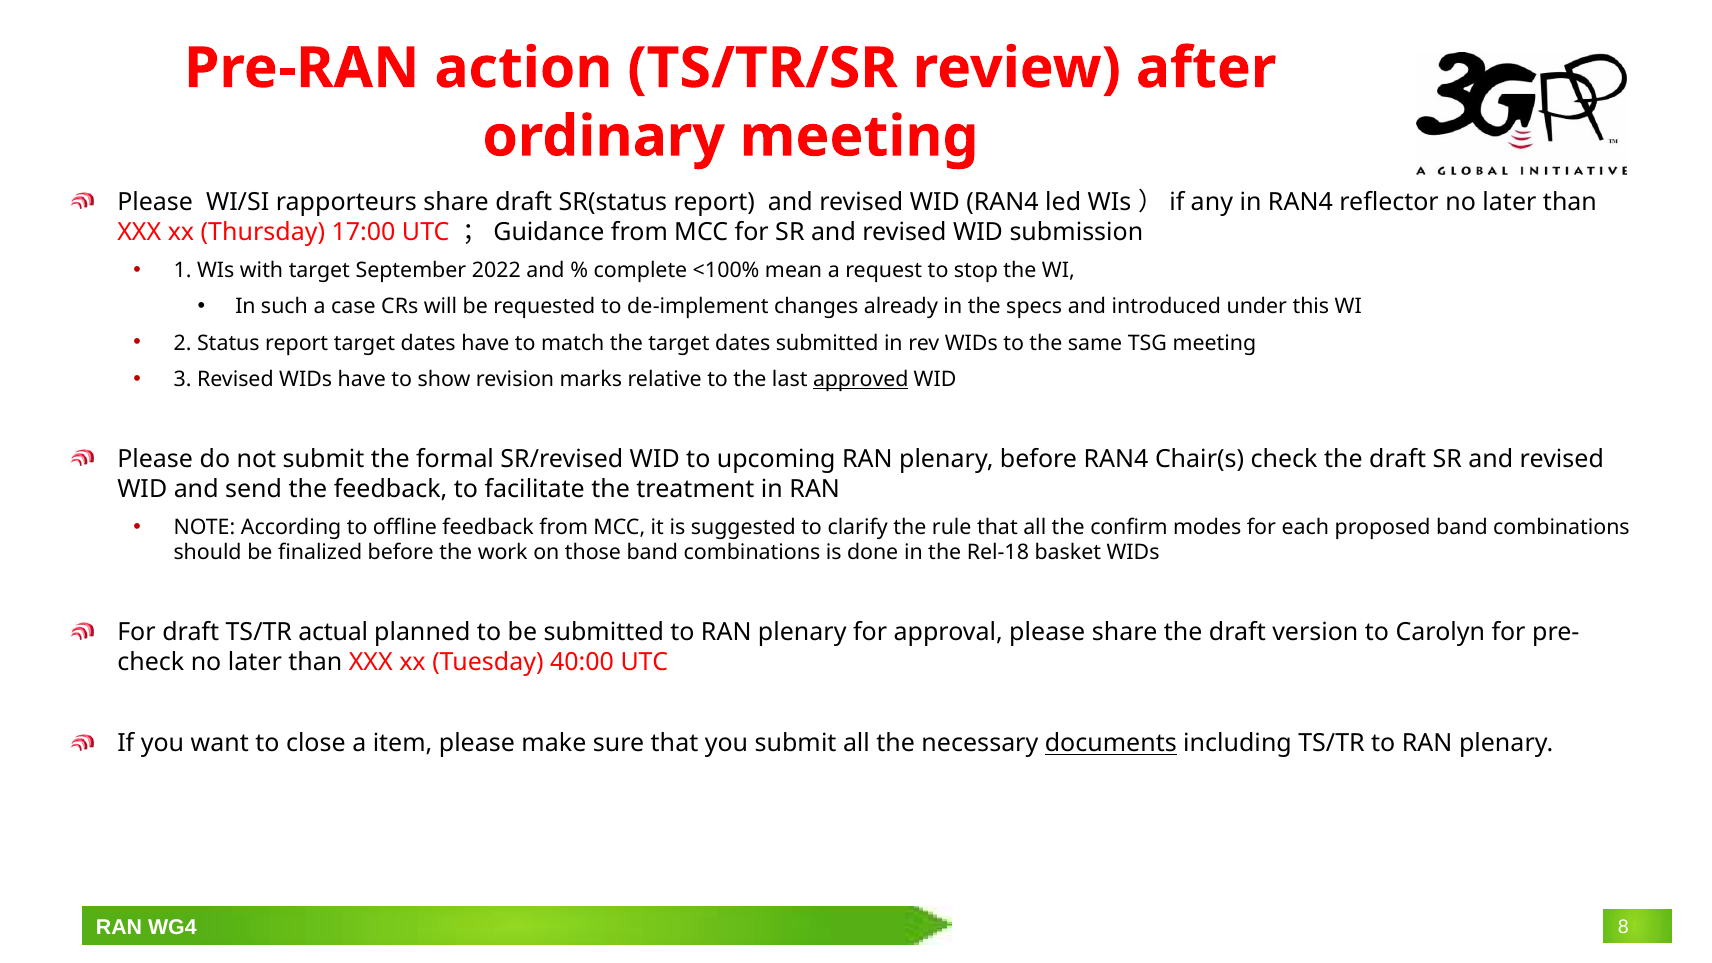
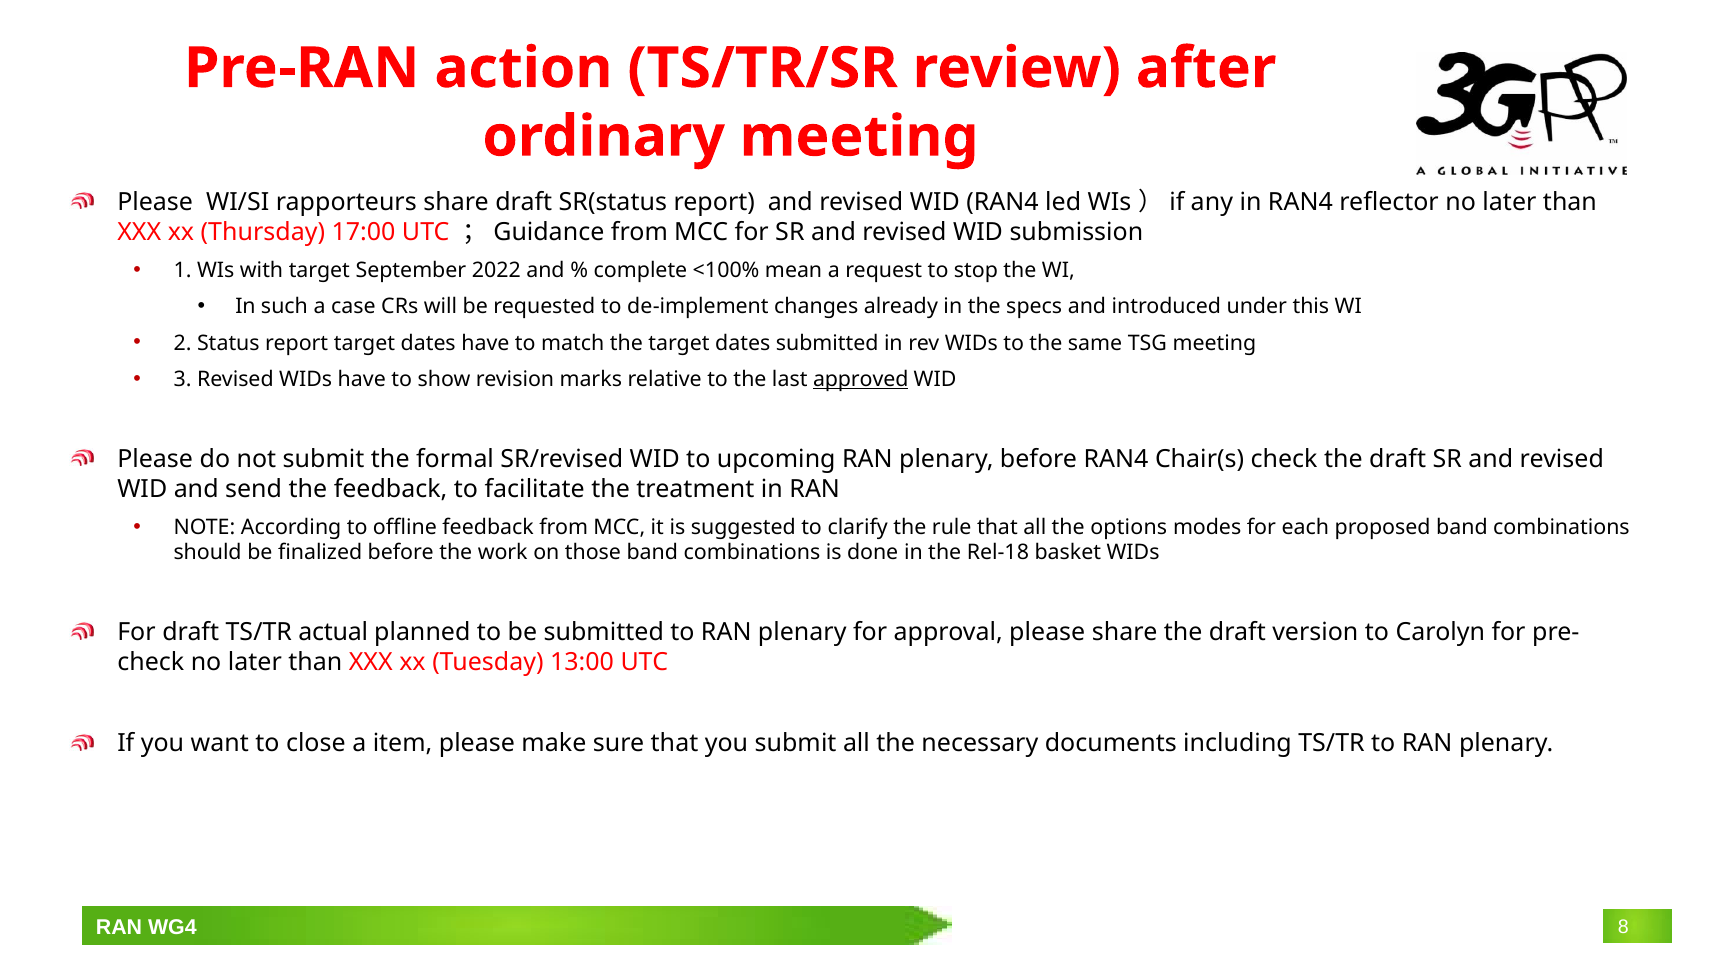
confirm: confirm -> options (1129, 527)
40:00: 40:00 -> 13:00 (582, 662)
documents underline: present -> none (1111, 744)
